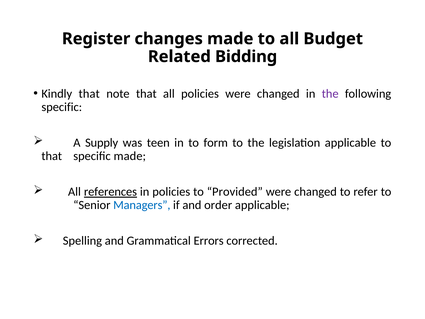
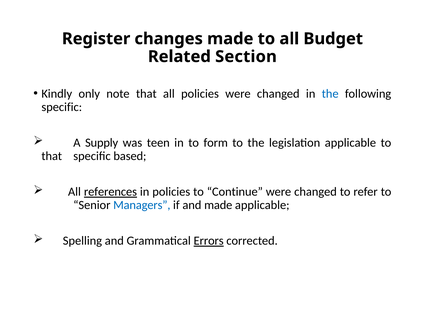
Bidding: Bidding -> Section (246, 57)
Kindly that: that -> only (89, 94)
the colour: purple -> blue (330, 94)
specific made: made -> based (130, 156)
Provided: Provided -> Continue (235, 192)
and order: order -> made (218, 205)
Errors underline: none -> present (209, 241)
